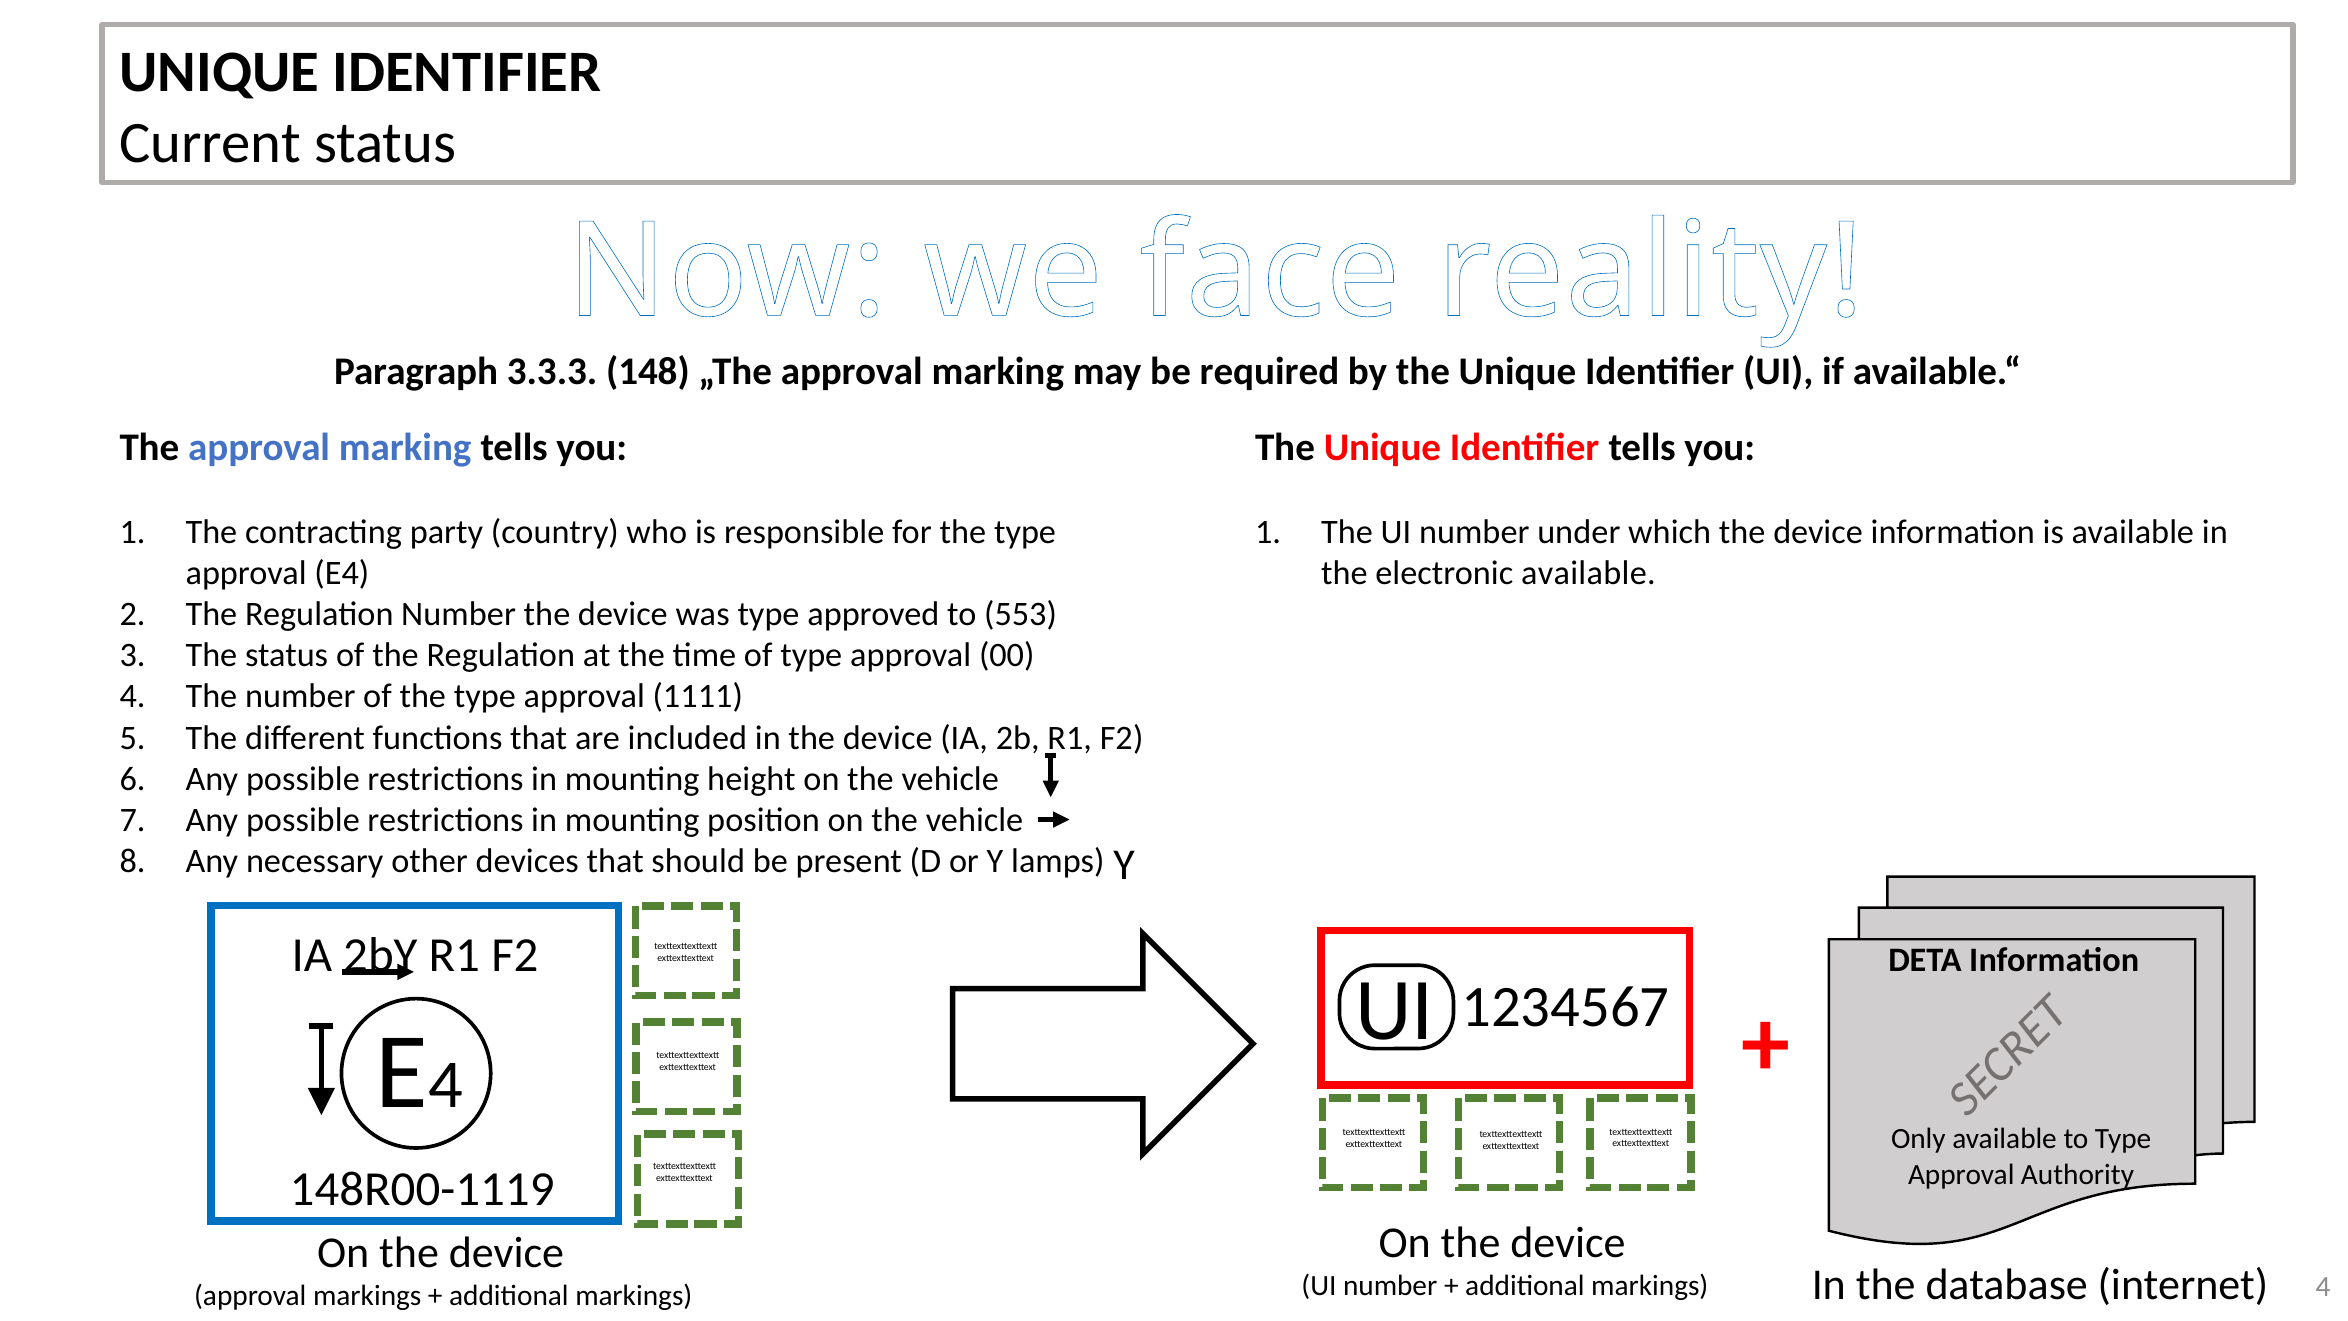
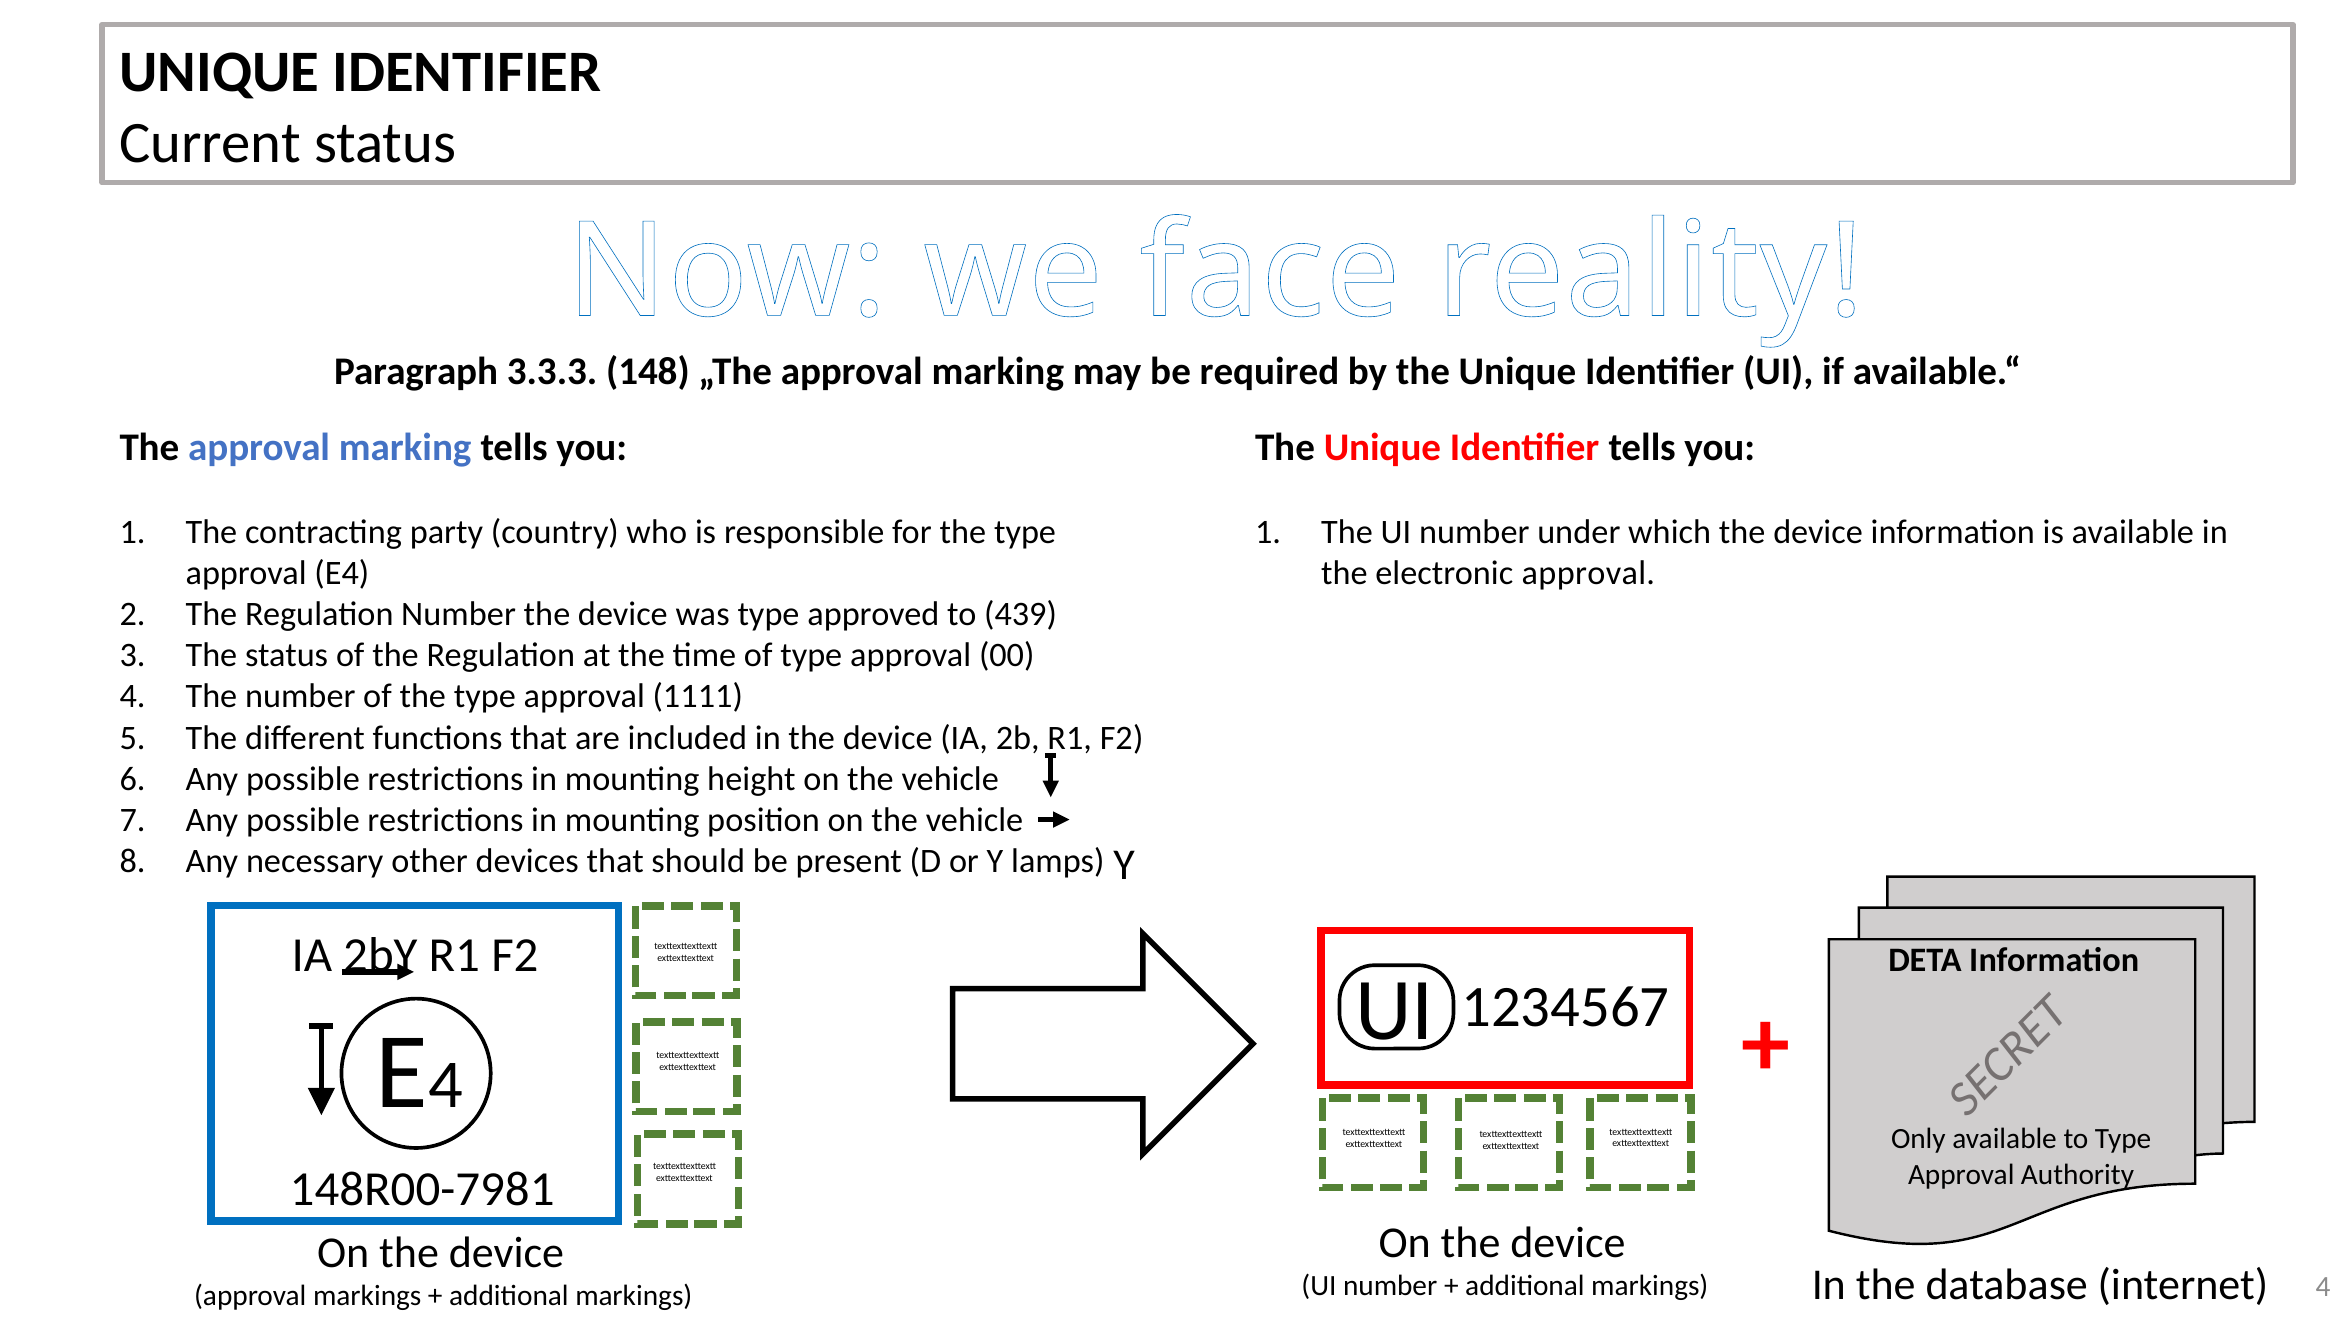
electronic available: available -> approval (1588, 573)
553: 553 -> 439 (1021, 614)
148R00-1119: 148R00-1119 -> 148R00-7981 (422, 1189)
